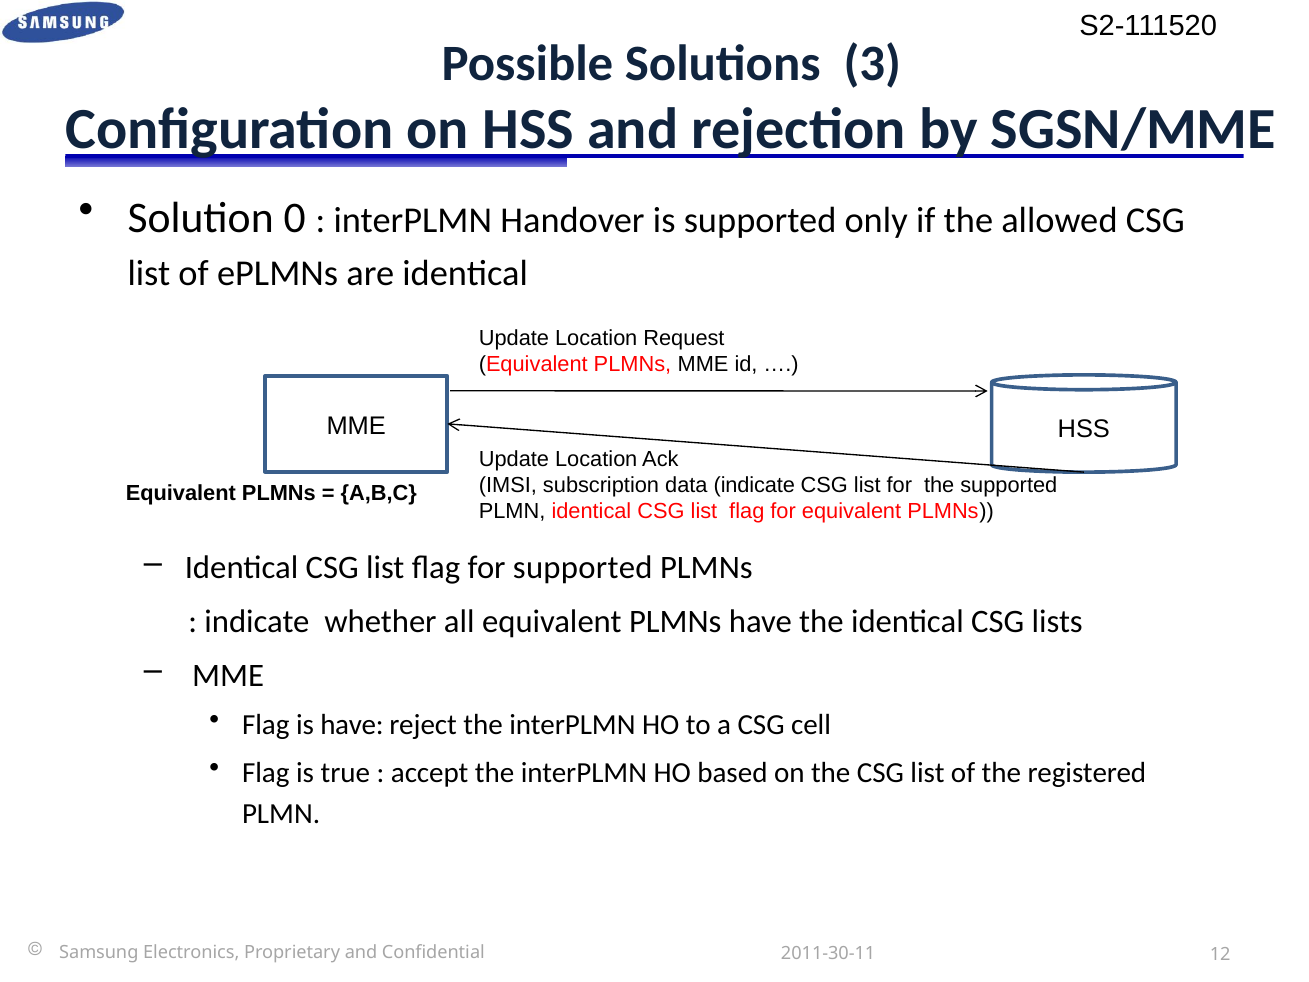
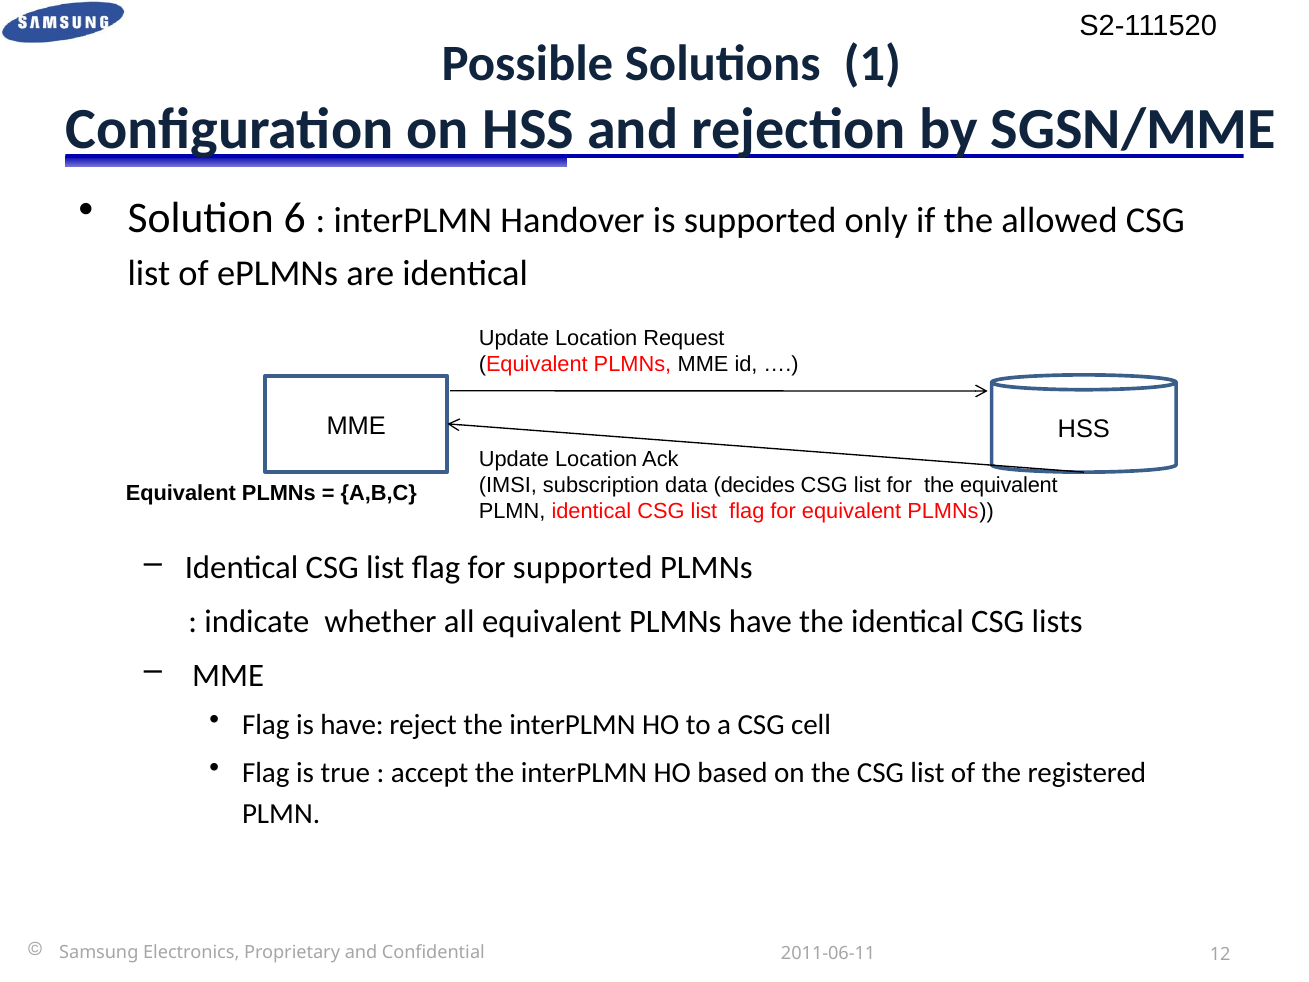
3: 3 -> 1 (872, 64)
0: 0 -> 6 (295, 218)
data indicate: indicate -> decides (754, 485)
the supported: supported -> equivalent (1009, 485)
2011-30-11: 2011-30-11 -> 2011-06-11 (828, 953)
